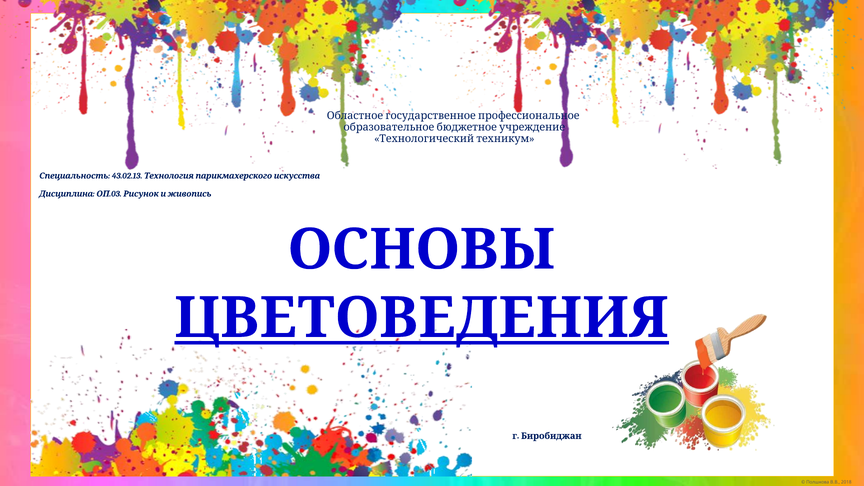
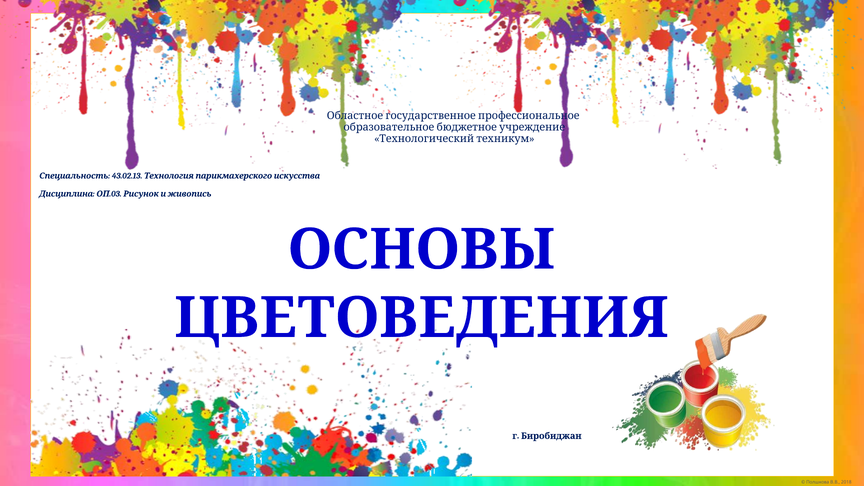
ЦВЕТОВЕДЕНИЯ underline: present -> none (422, 318)
